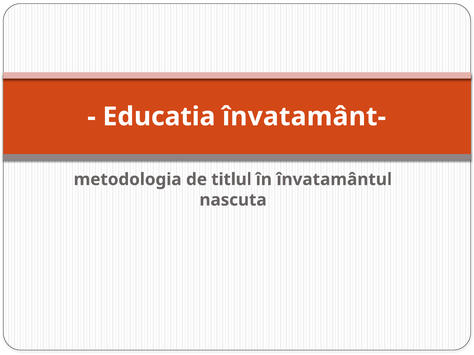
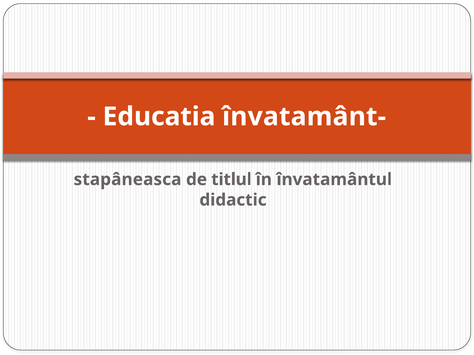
metodologia: metodologia -> stapâneasca (128, 180)
nascuta: nascuta -> didactic (233, 200)
